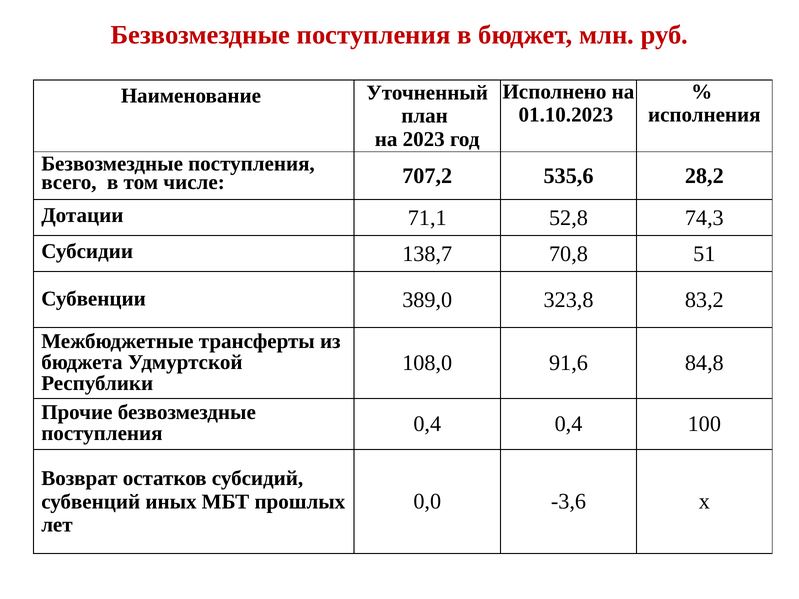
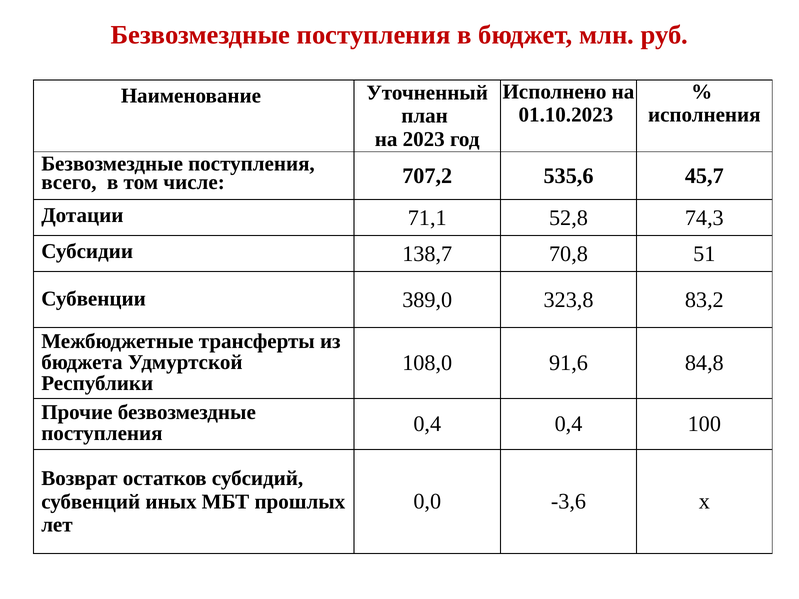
28,2: 28,2 -> 45,7 (704, 176)
